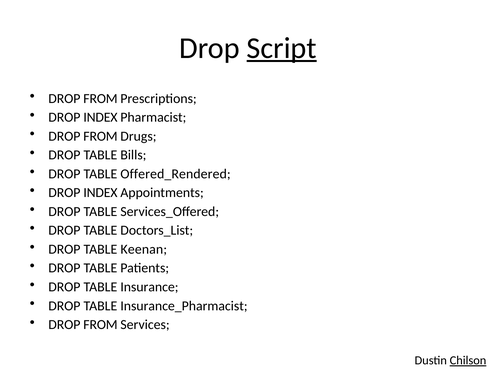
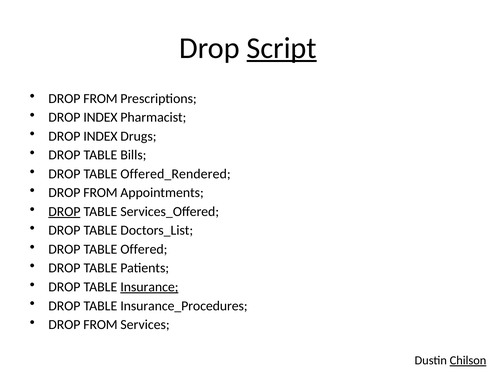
FROM: FROM -> INDEX (100, 136)
INDEX: INDEX -> FROM (100, 193)
DROP underline: none -> present (64, 212)
Keenan: Keenan -> Offered (144, 249)
Insurance underline: none -> present (149, 287)
Insurance_Pharmacist: Insurance_Pharmacist -> Insurance_Procedures (184, 306)
